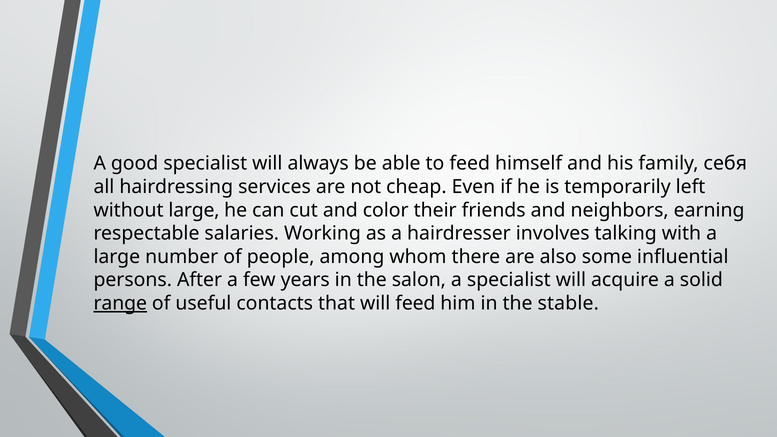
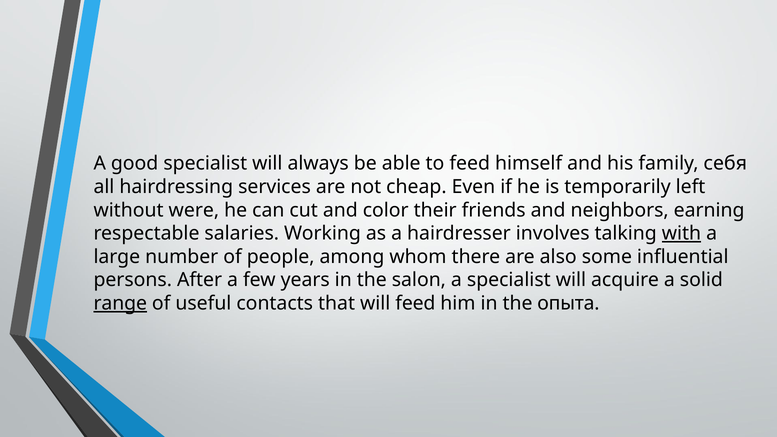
without large: large -> were (194, 210)
with underline: none -> present (681, 233)
stable: stable -> опыта (568, 303)
